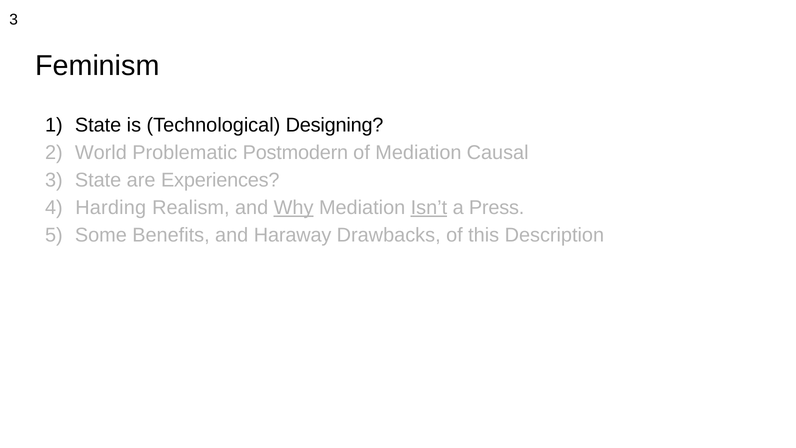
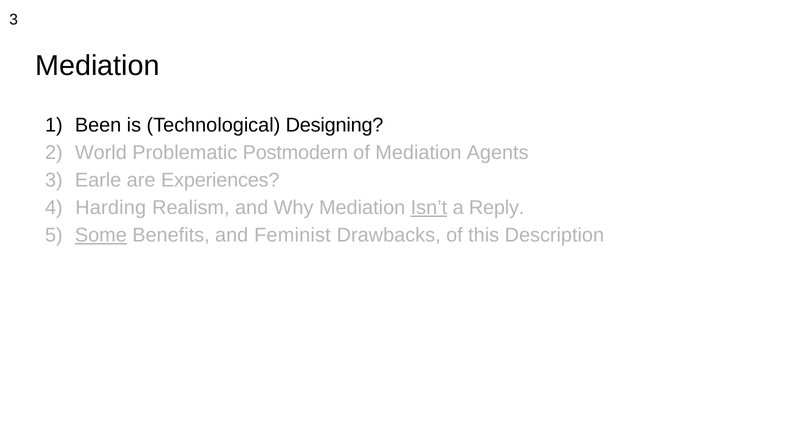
Feminism: Feminism -> Mediation (97, 66)
State: State -> Been (98, 125)
Causal: Causal -> Agents (498, 153)
3 State: State -> Earle (98, 180)
Why underline: present -> none (294, 208)
Press: Press -> Reply (497, 208)
Some underline: none -> present (101, 235)
Haraway: Haraway -> Feminist (292, 235)
